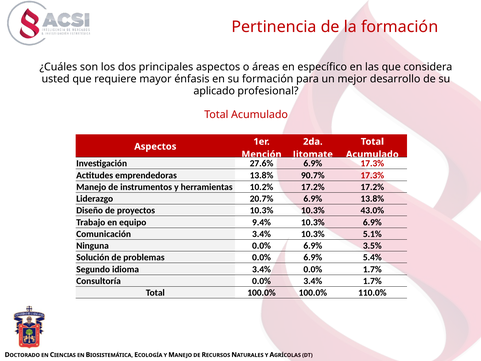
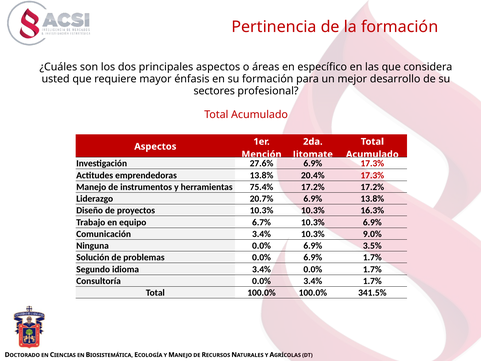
aplicado: aplicado -> sectores (214, 91)
90.7%: 90.7% -> 20.4% (313, 175)
10.2%: 10.2% -> 75.4% (262, 187)
43.0%: 43.0% -> 16.3% (372, 210)
9.4%: 9.4% -> 6.7% (262, 222)
5.1%: 5.1% -> 9.0% (372, 234)
6.9% 5.4%: 5.4% -> 1.7% (372, 257)
110.0%: 110.0% -> 341.5% (372, 293)
